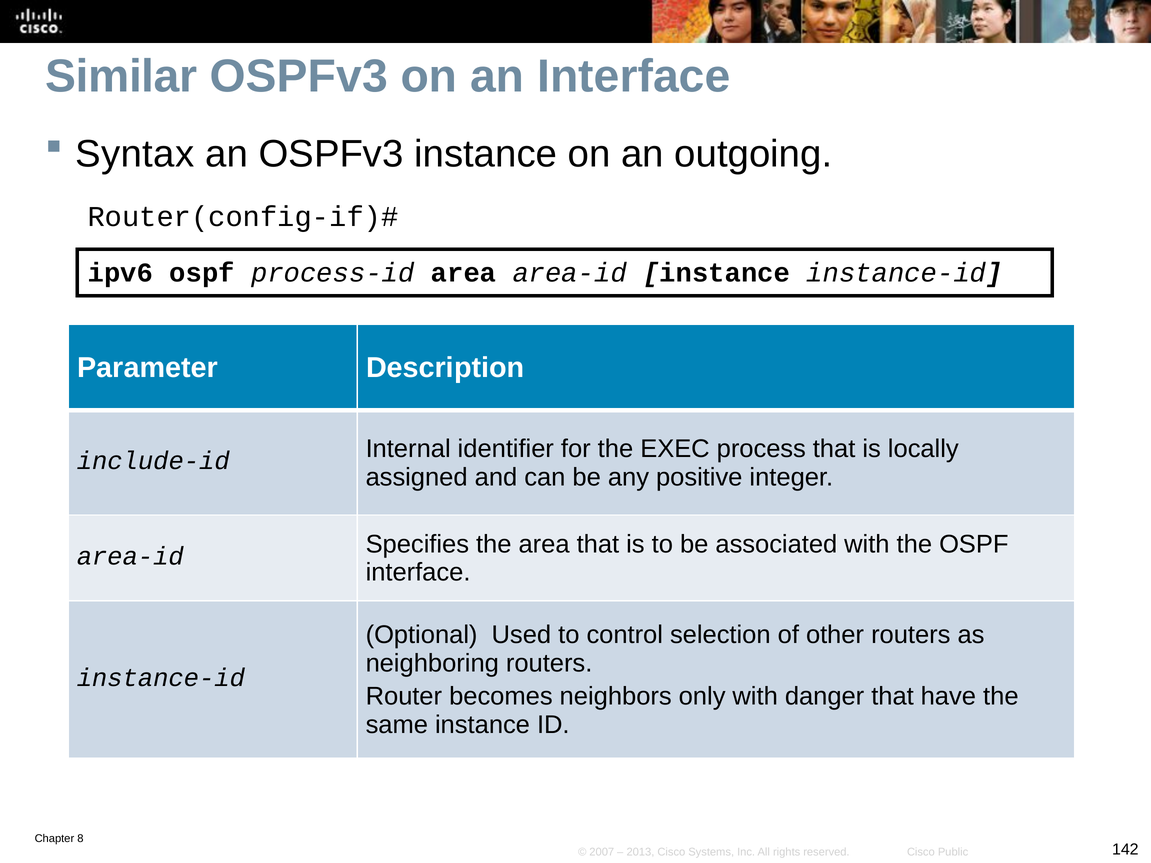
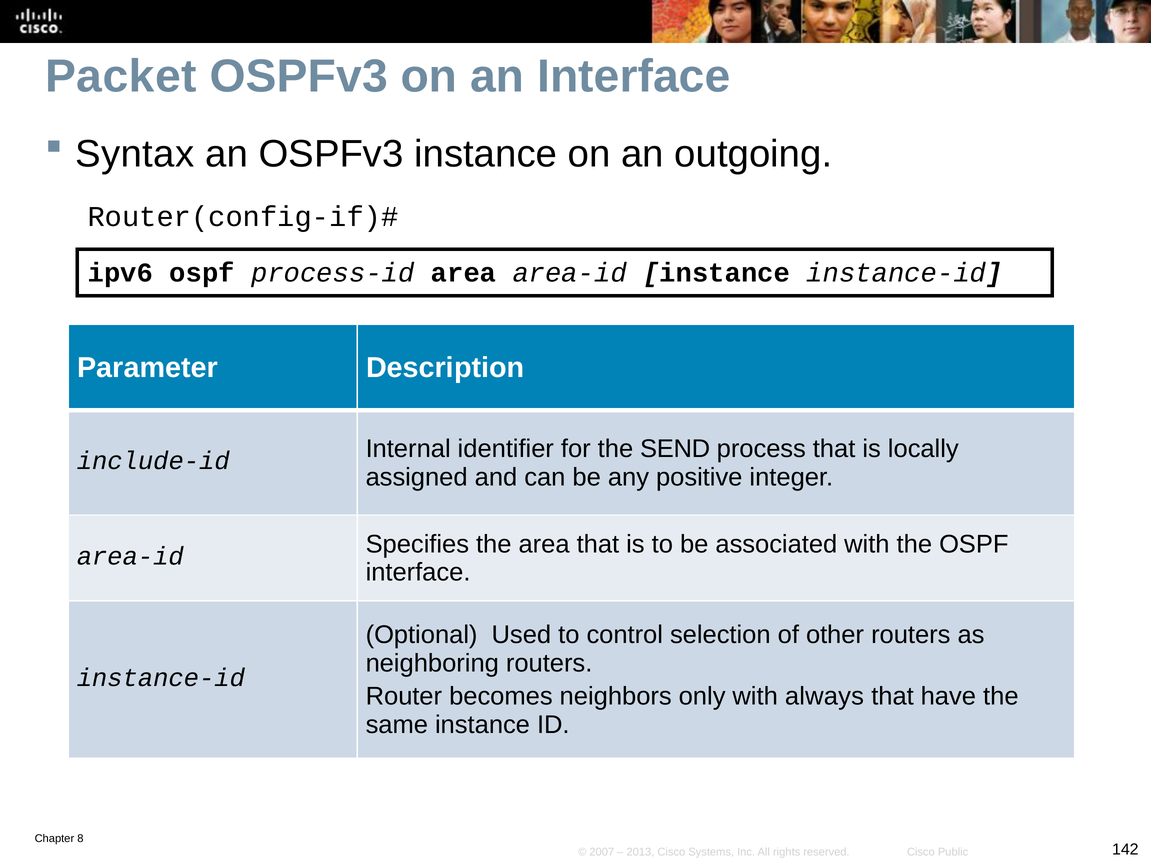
Similar: Similar -> Packet (121, 76)
EXEC: EXEC -> SEND (675, 449)
danger: danger -> always (824, 697)
